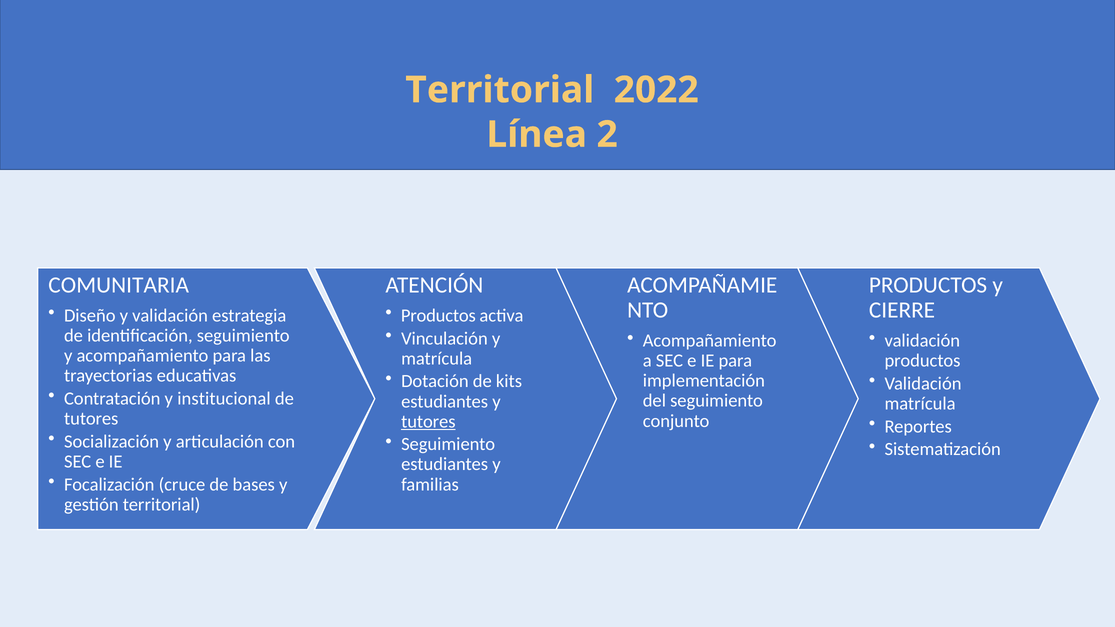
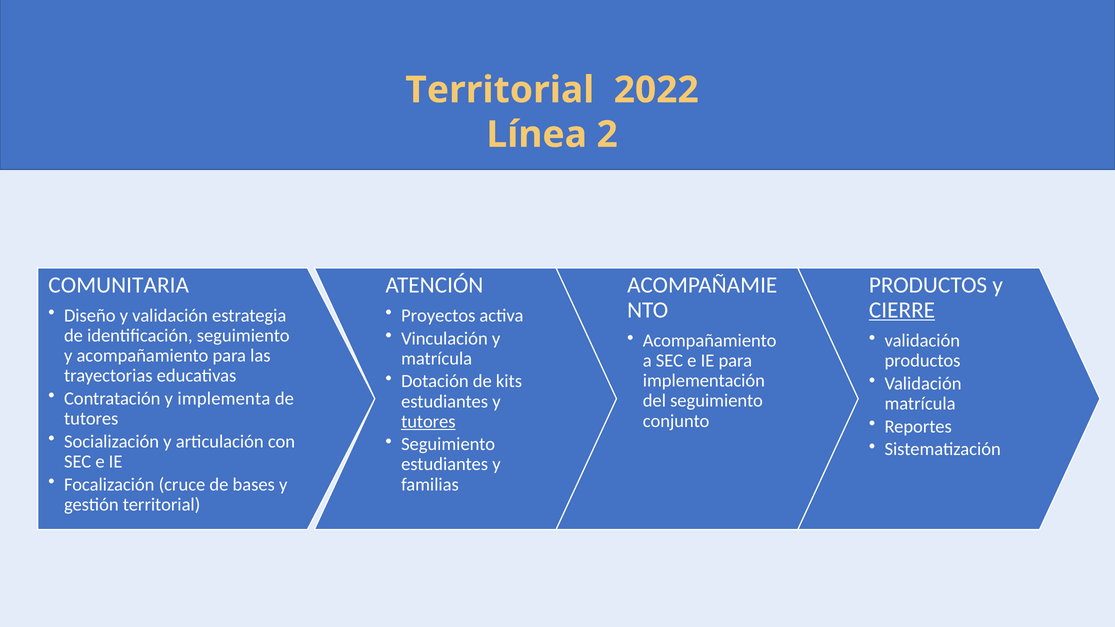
CIERRE underline: none -> present (902, 310)
Productos: Productos -> Proyectos (438, 316)
institucional: institucional -> implementa (224, 399)
